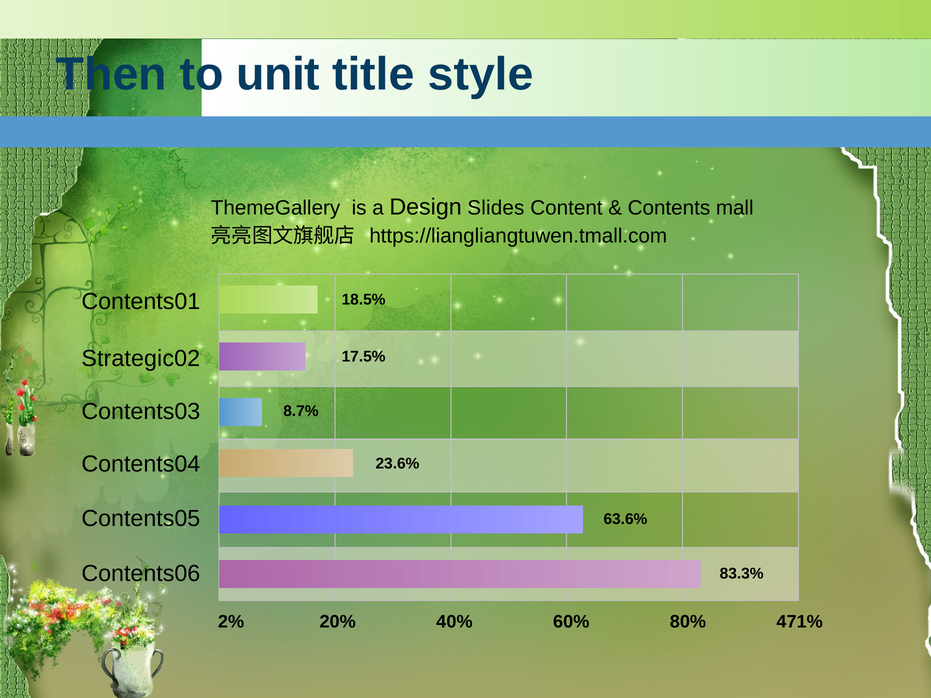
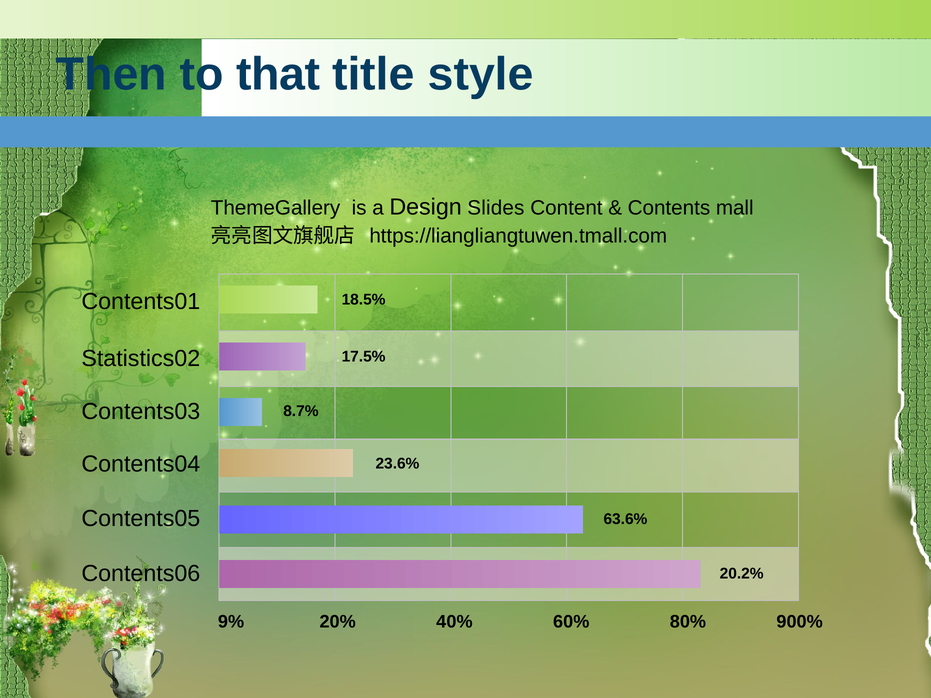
unit: unit -> that (278, 75)
Strategic02: Strategic02 -> Statistics02 (141, 359)
83.3%: 83.3% -> 20.2% (742, 574)
2%: 2% -> 9% (231, 622)
471%: 471% -> 900% (800, 622)
